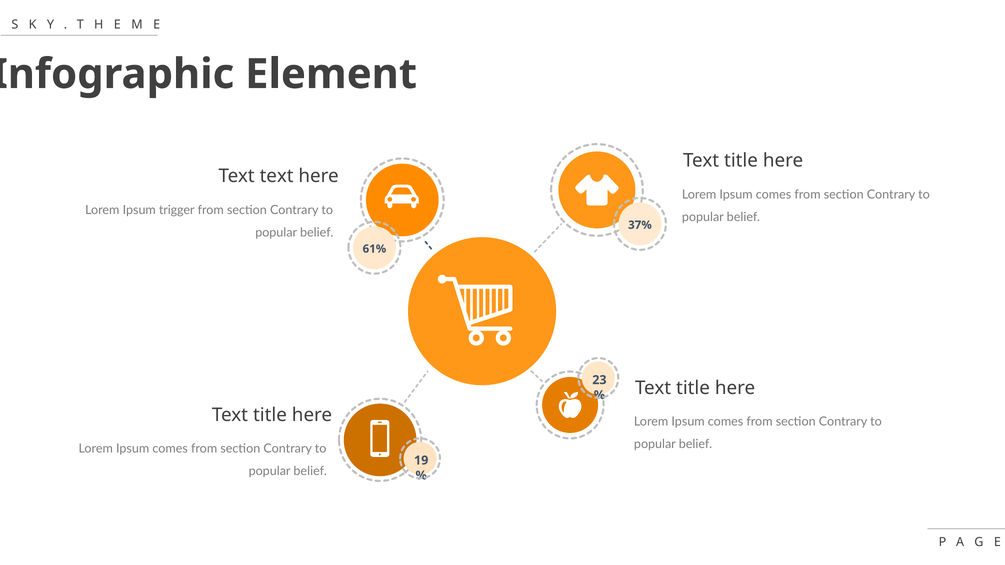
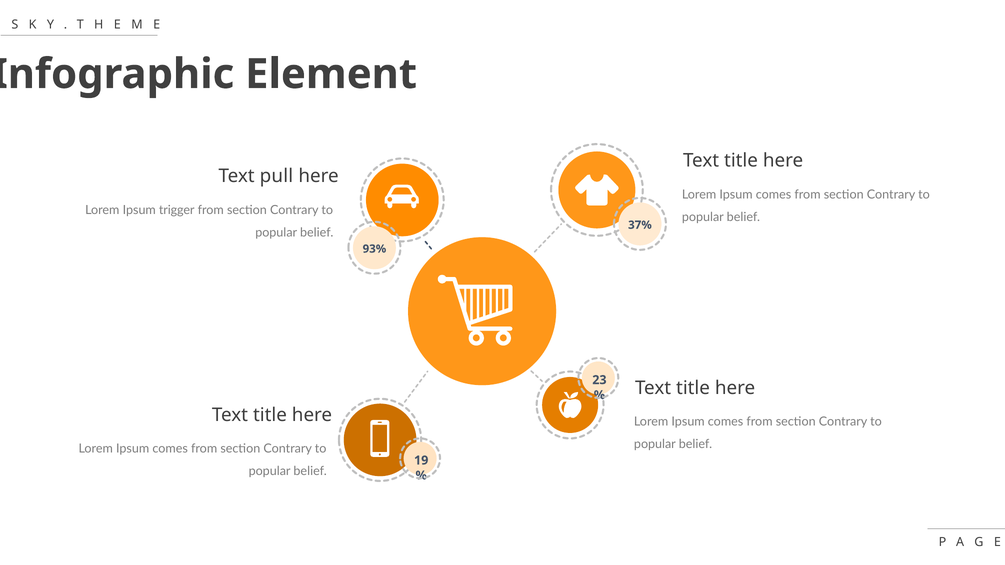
Text text: text -> pull (276, 176)
61%: 61% -> 93% (374, 249)
